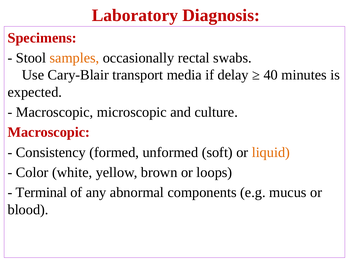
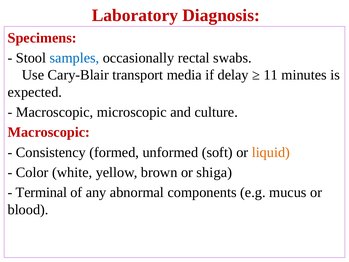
samples colour: orange -> blue (74, 58)
40: 40 -> 11 (271, 75)
loops: loops -> shiga (214, 172)
